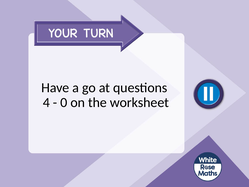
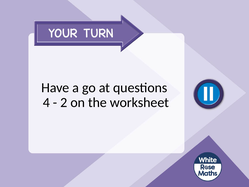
0: 0 -> 2 (64, 102)
